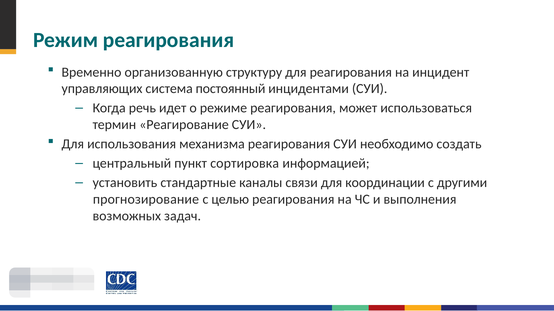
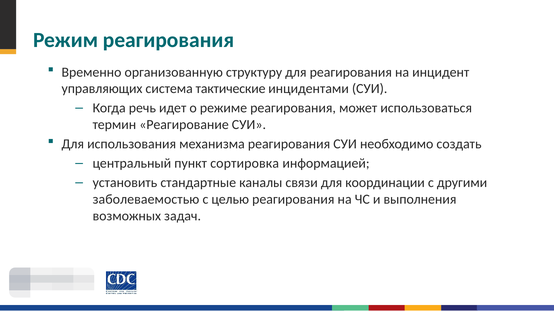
постоянный: постоянный -> тактические (231, 89)
прогнозирование: прогнозирование -> заболеваемостью (146, 200)
